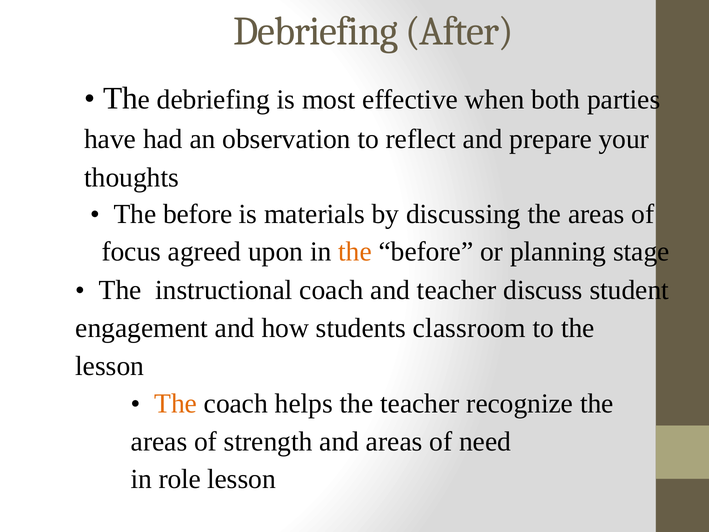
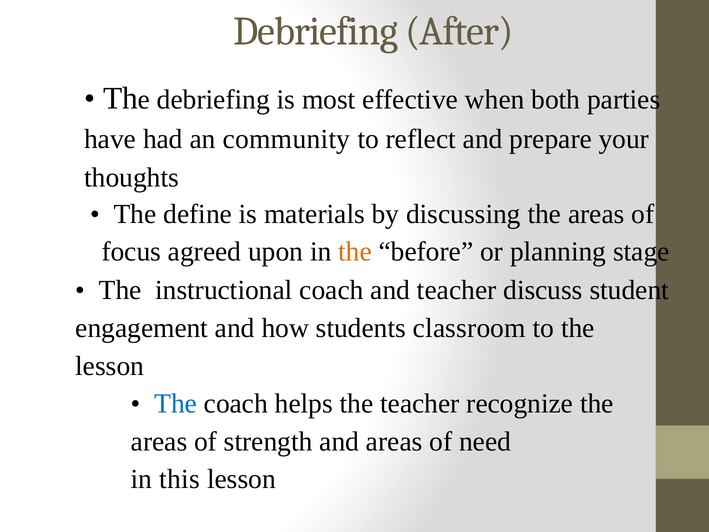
observation: observation -> community (286, 139)
before: before -> define (198, 214)
The colour: orange -> blue (176, 403)
role: role -> this (180, 479)
